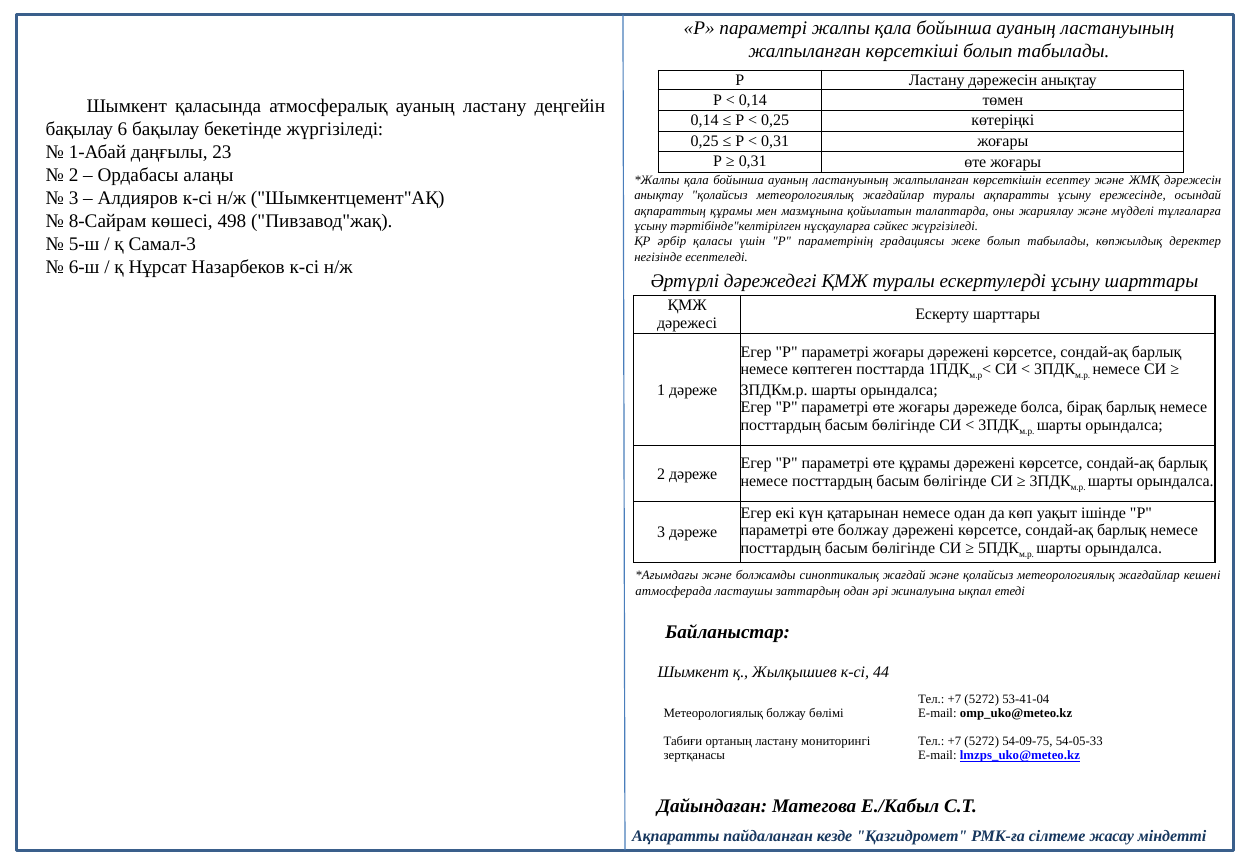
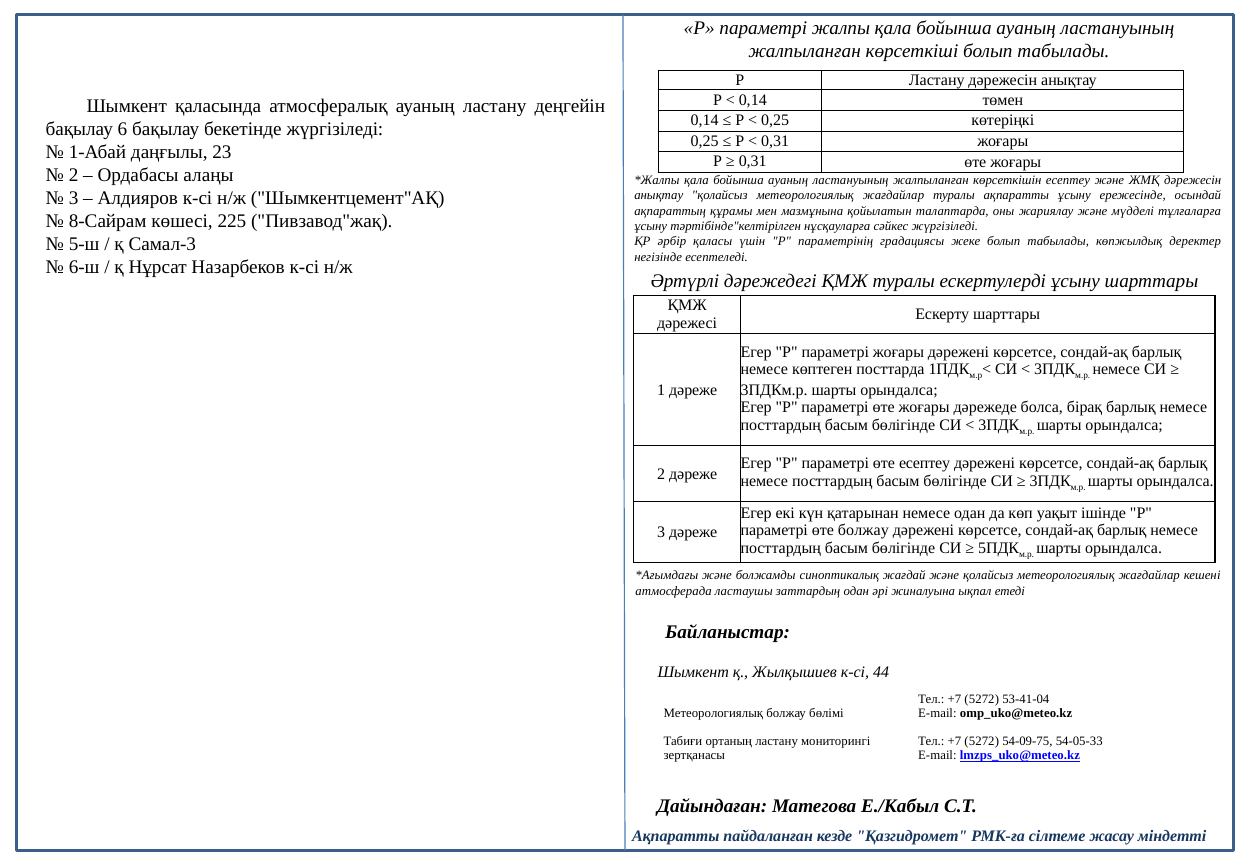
498: 498 -> 225 (232, 221)
өте құрамы: құрамы -> есептеу (925, 464)
